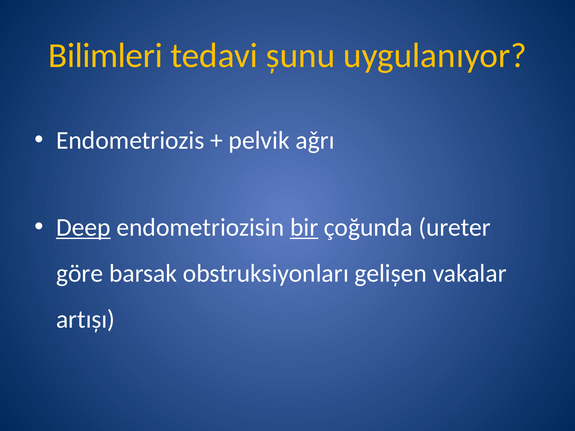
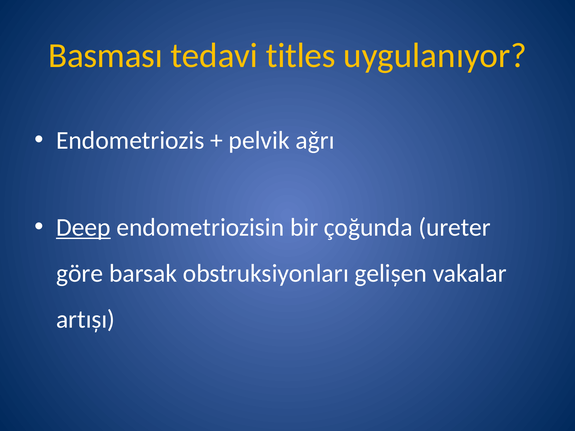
Bilimleri: Bilimleri -> Basması (105, 56)
șunu: șunu -> titles (301, 56)
bir underline: present -> none (304, 228)
